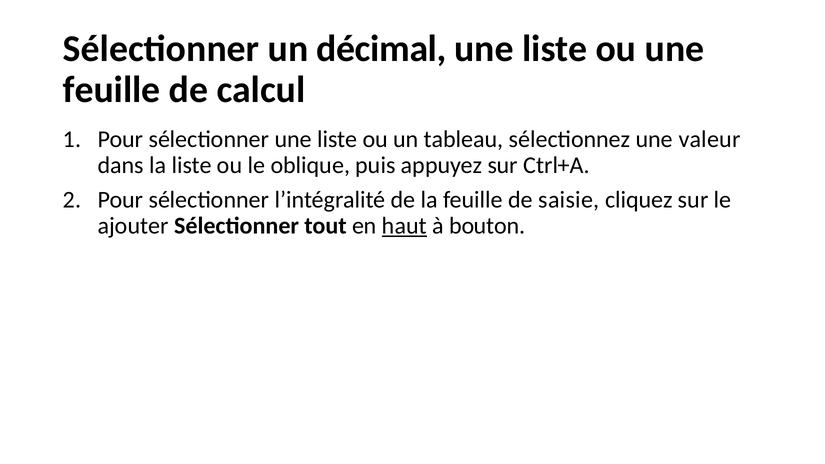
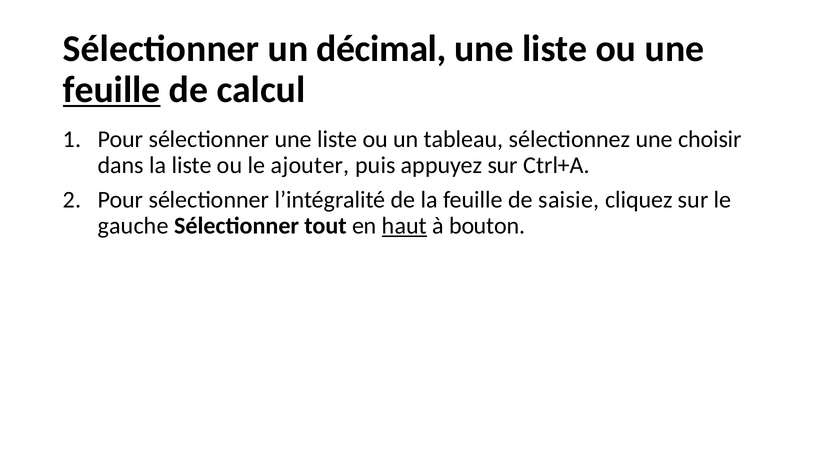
feuille underline: none -> present (112, 90)
valeur: valeur -> choisir (710, 139)
oblique: oblique -> ajouter (310, 165)
ajouter: ajouter -> gauche (133, 226)
